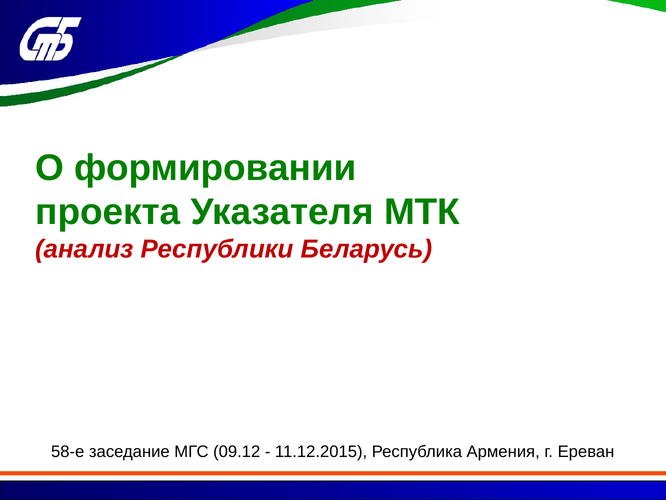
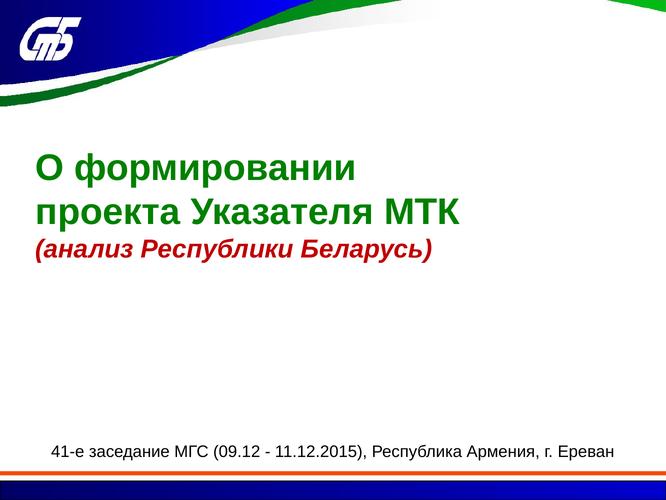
58-е: 58-е -> 41-е (68, 451)
